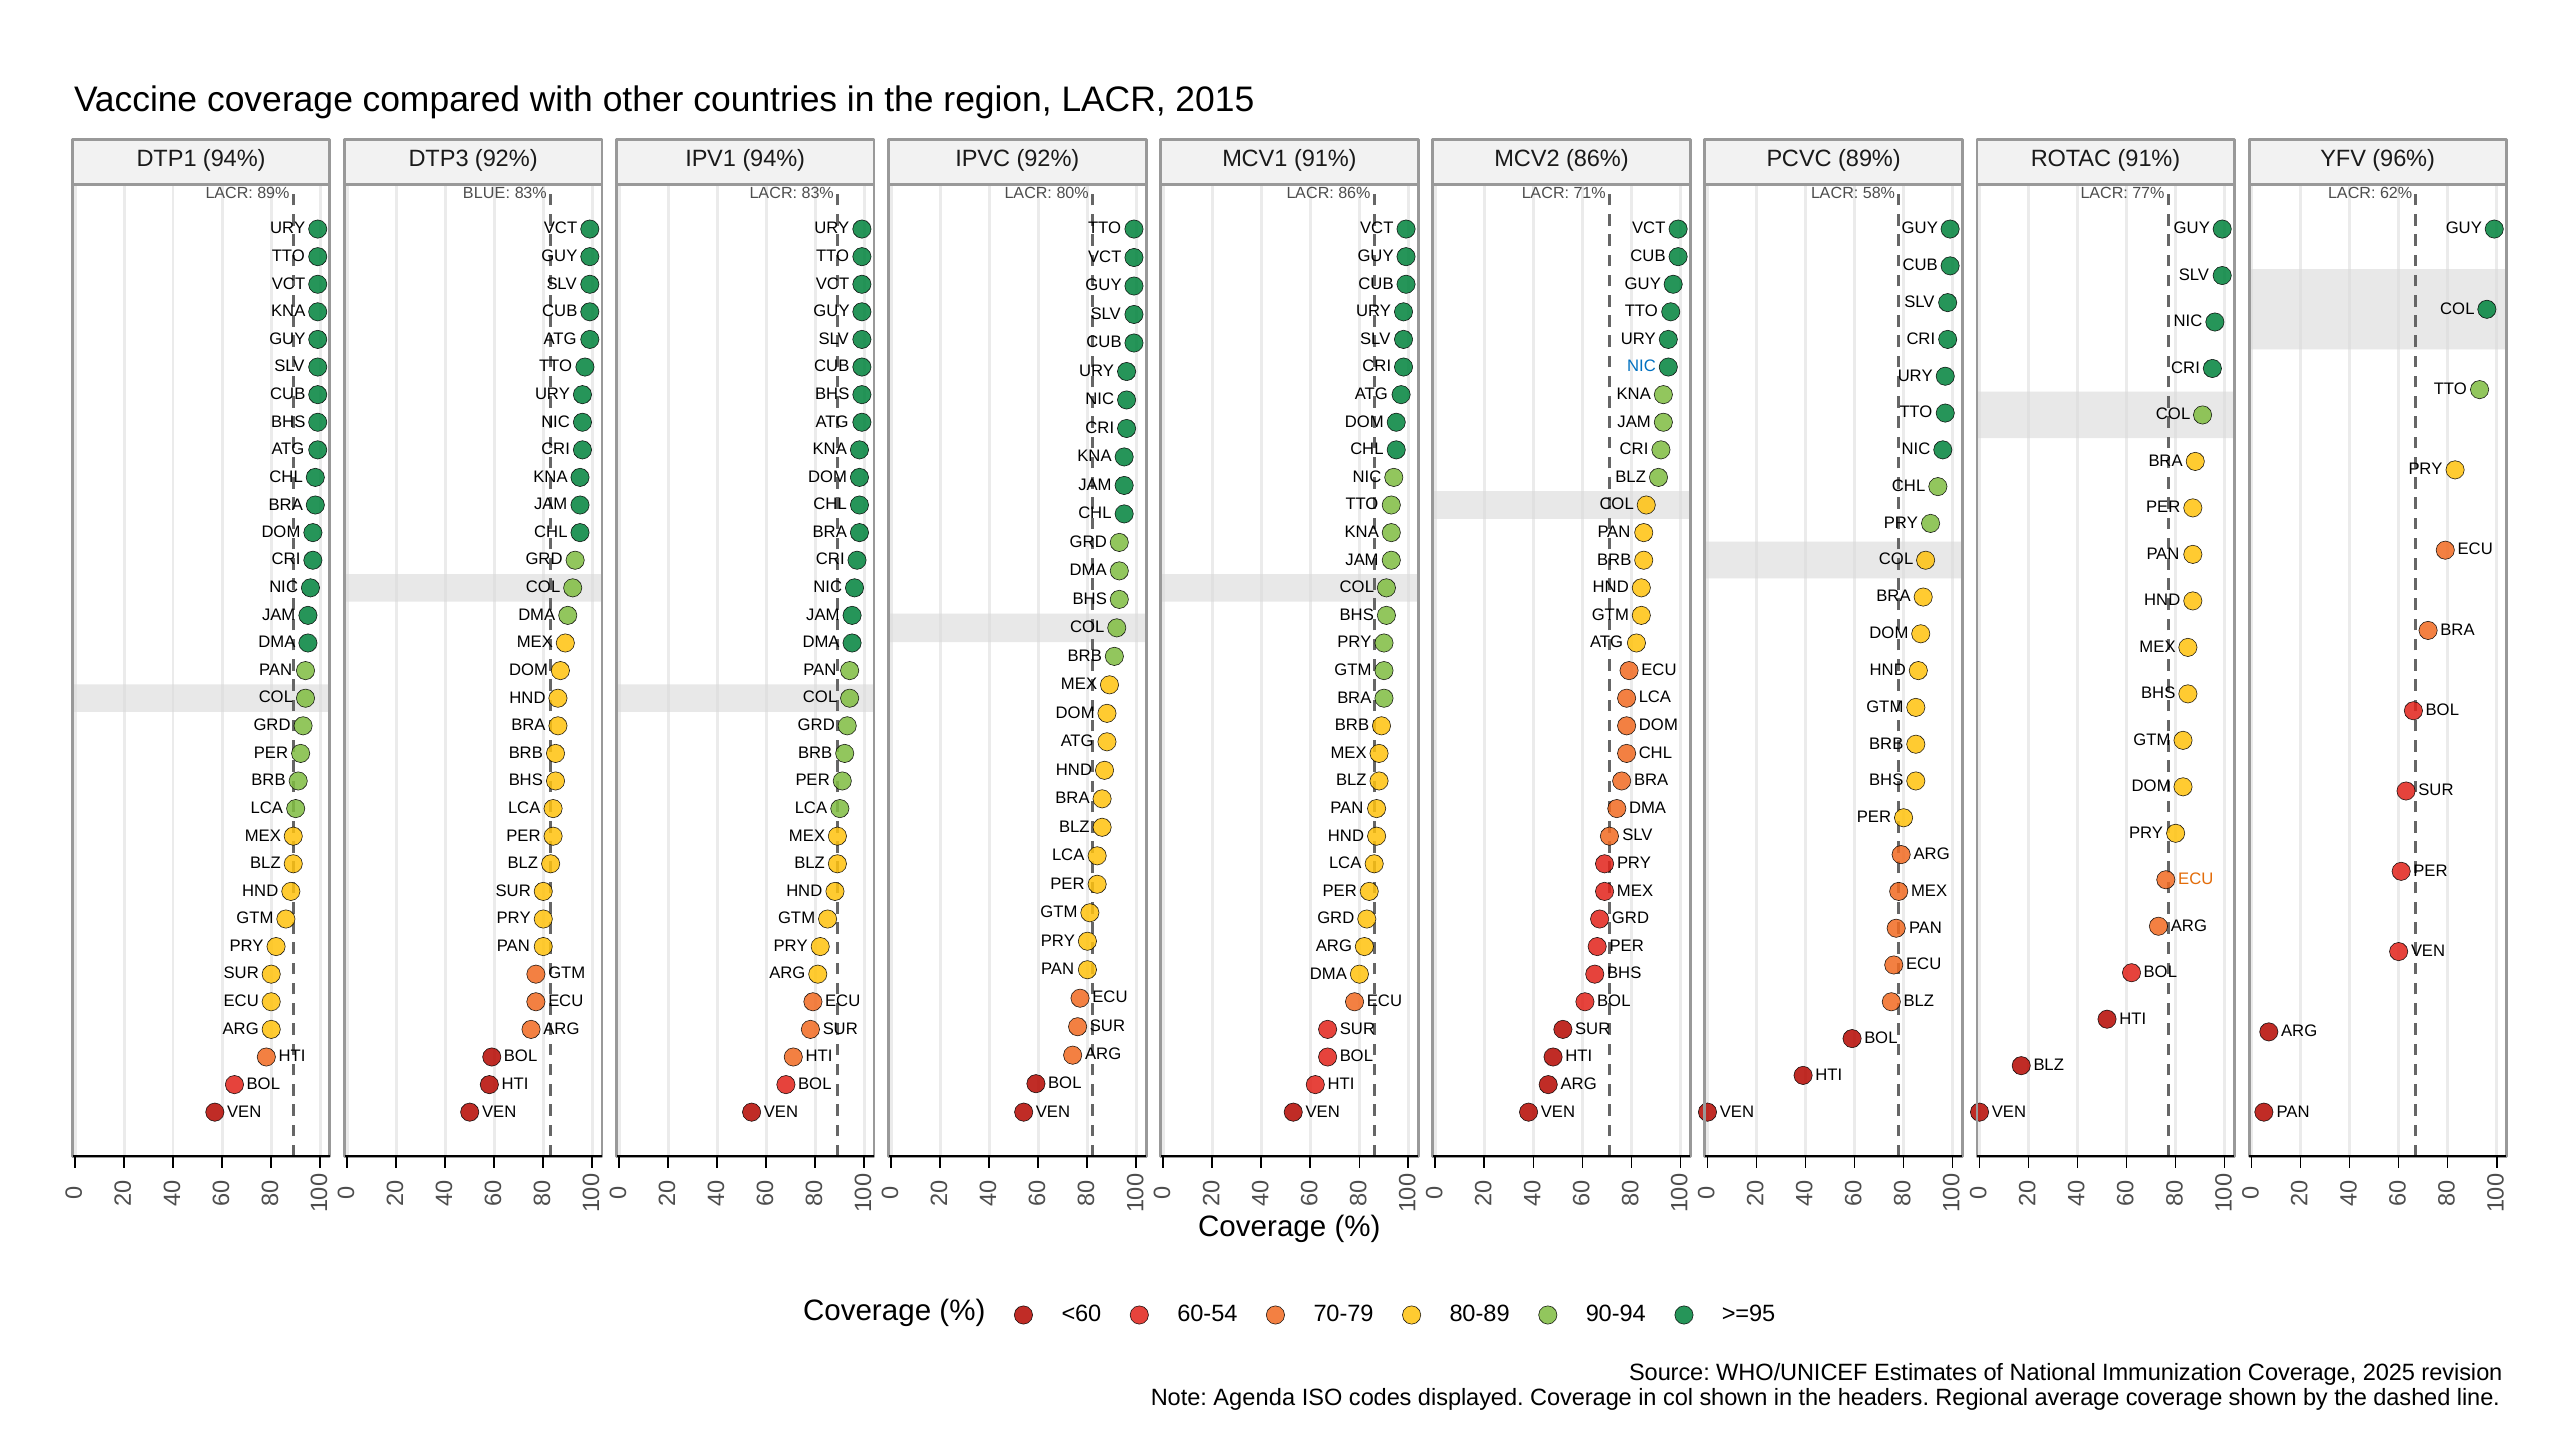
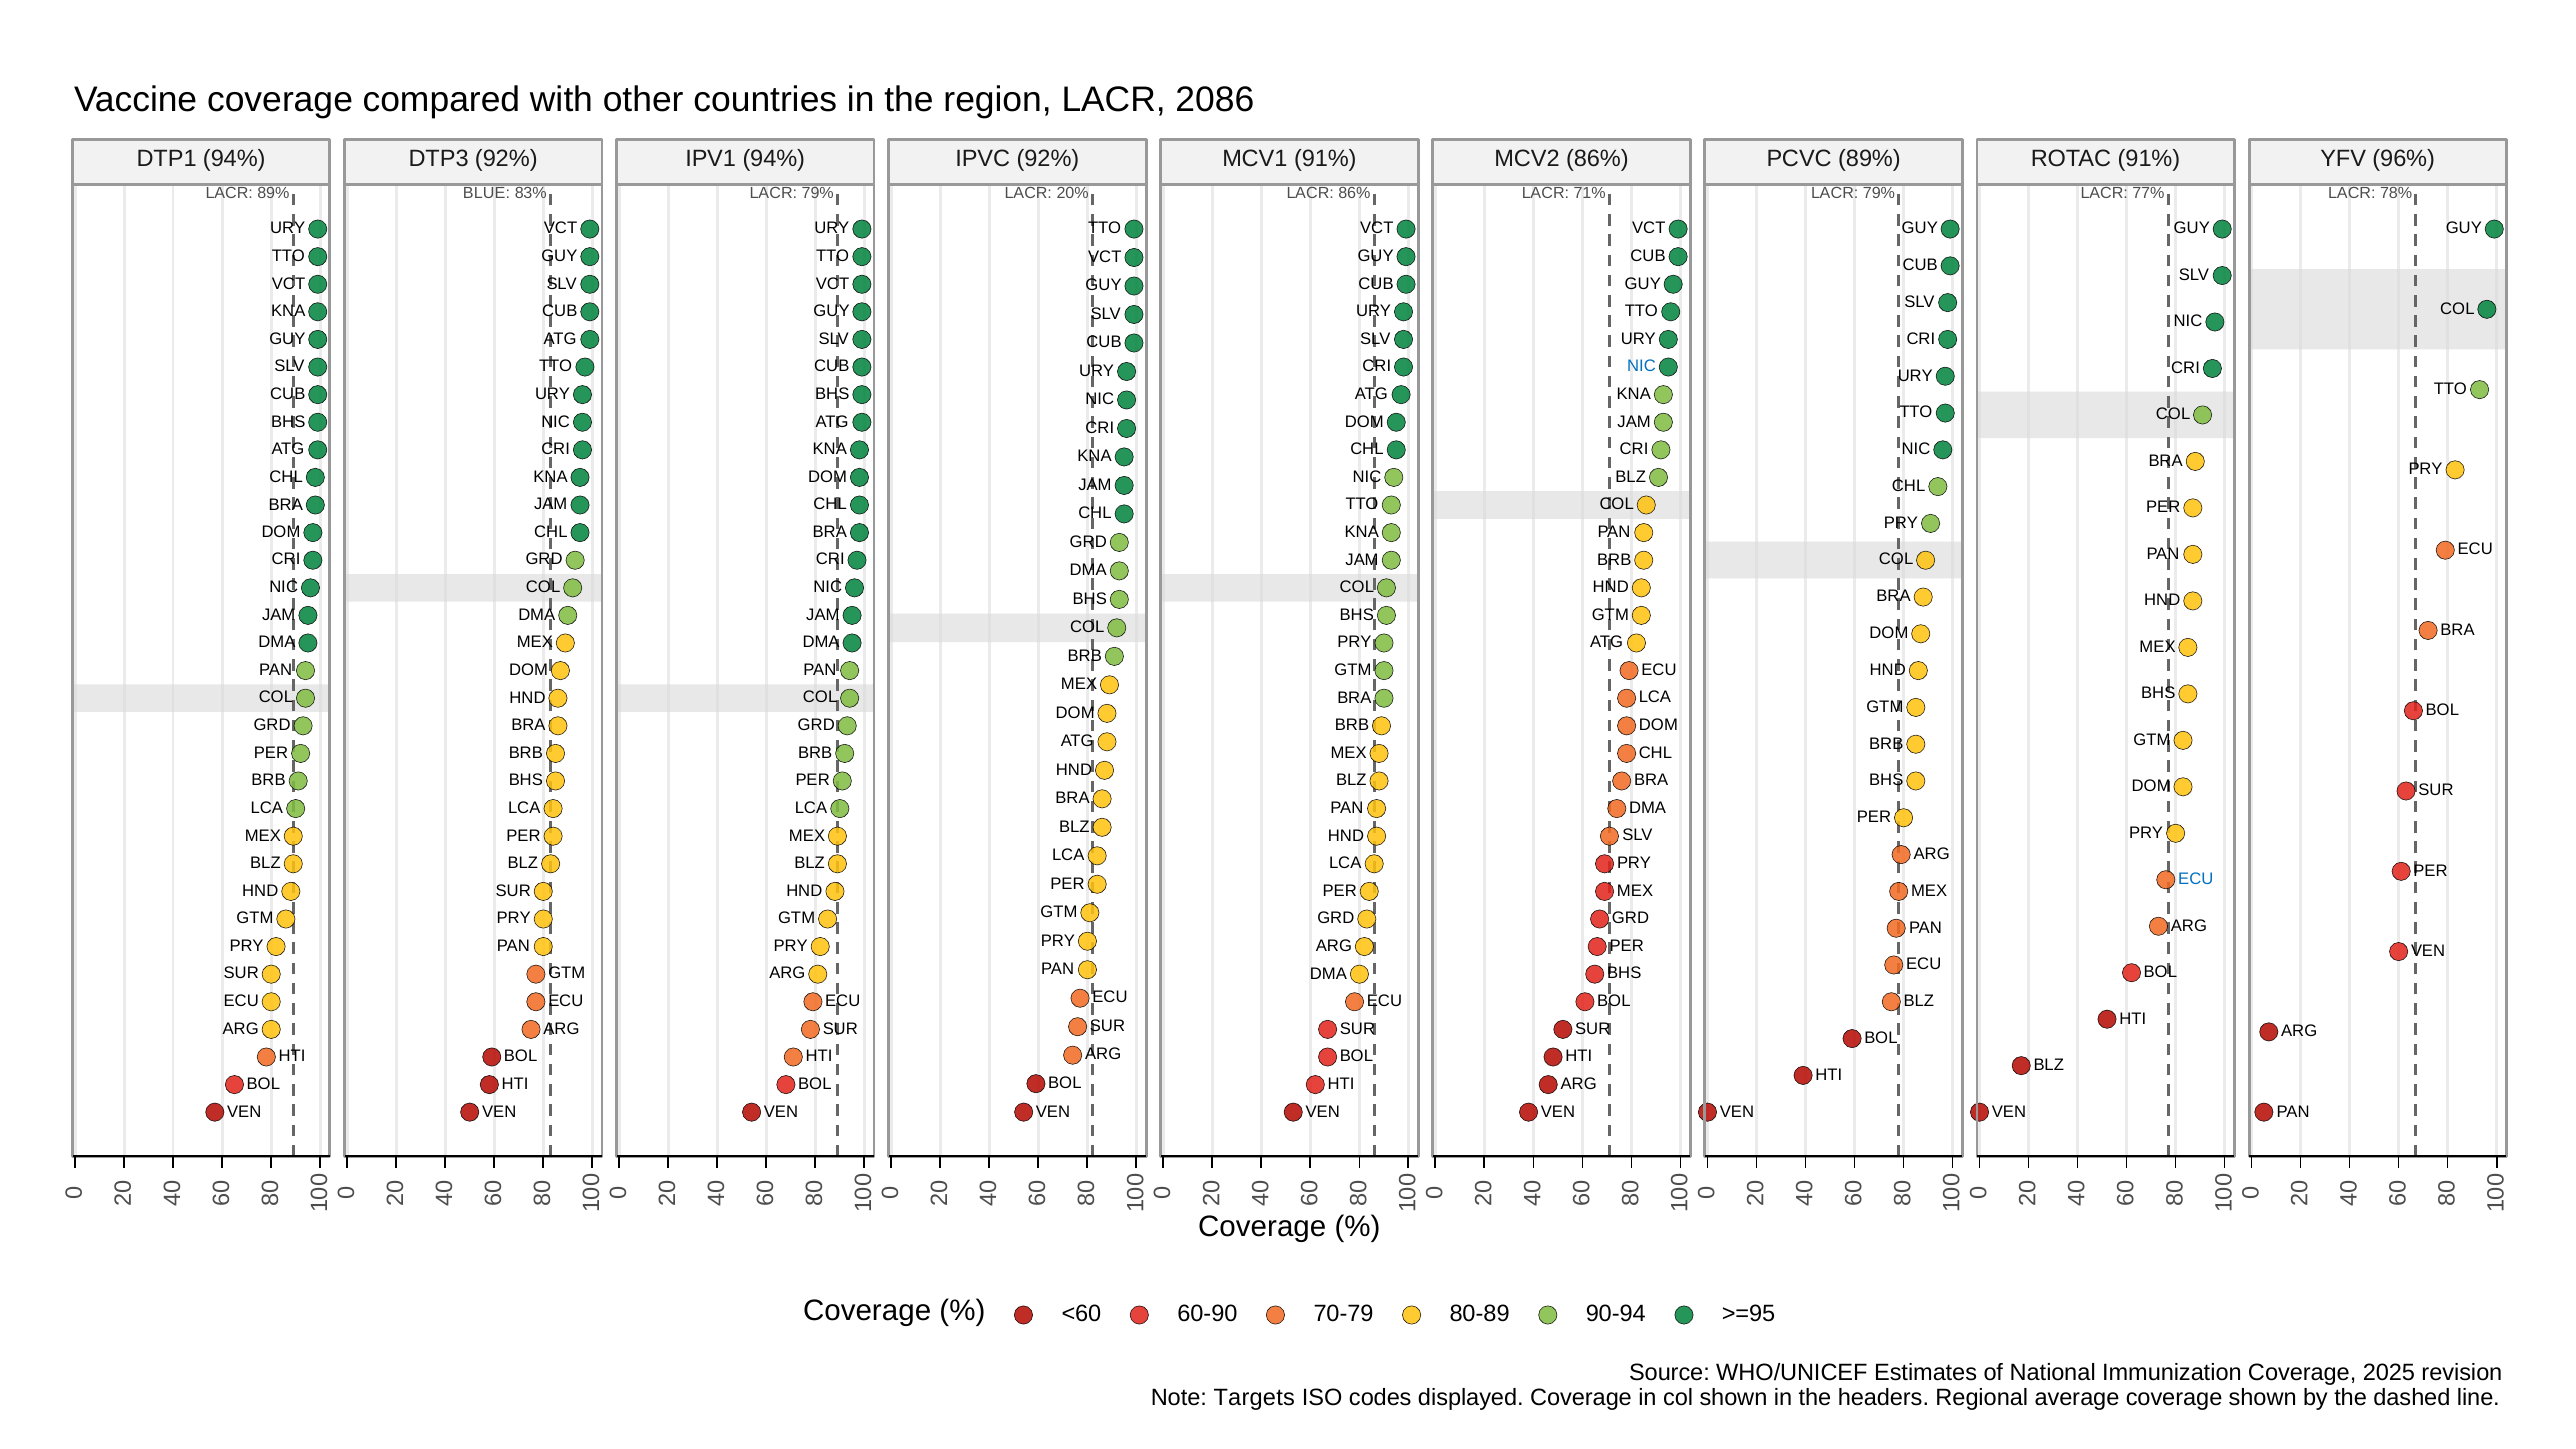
2015: 2015 -> 2086 (1215, 100)
83%: 83% -> 79% (818, 193)
80%: 80% -> 20% (1073, 193)
58%: 58% -> 79% (1879, 193)
62%: 62% -> 78% (2396, 193)
ECU colour: orange -> blue (2196, 879)
60-54: 60-54 -> 60-90 (1207, 1314)
Agenda: Agenda -> Targets (1254, 1398)
